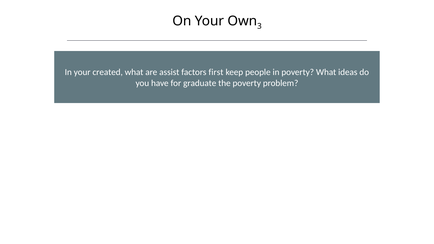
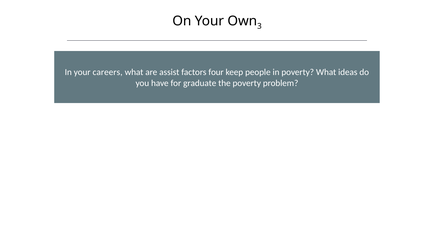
created: created -> careers (108, 72)
first: first -> four (216, 72)
